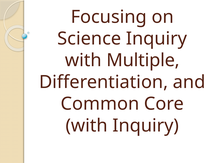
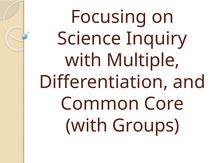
with Inquiry: Inquiry -> Groups (146, 126)
